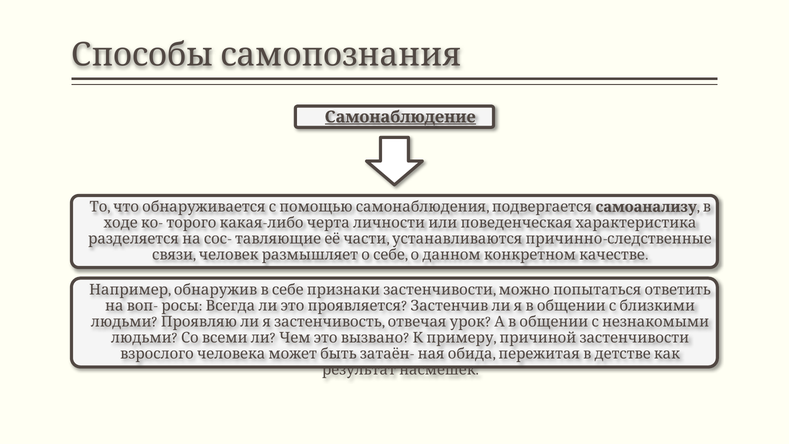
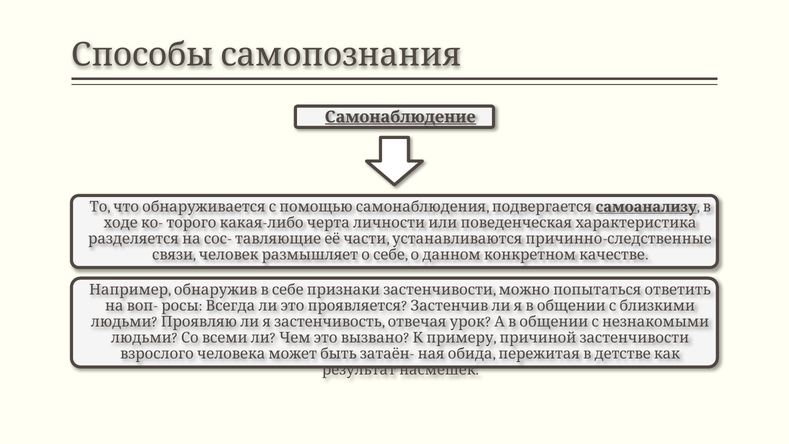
самоанализу underline: none -> present (646, 207)
